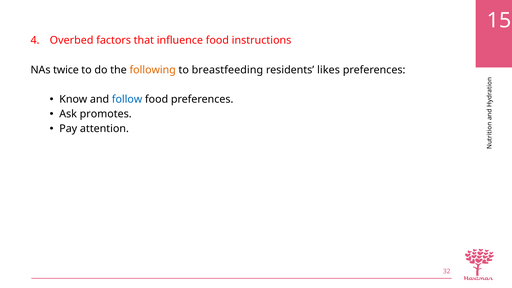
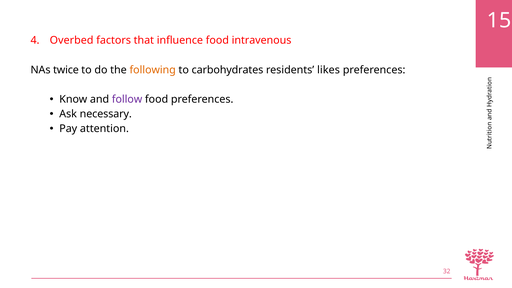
instructions: instructions -> intravenous (262, 40)
breastfeeding: breastfeeding -> carbohydrates (227, 70)
follow colour: blue -> purple (127, 99)
promotes: promotes -> necessary (106, 114)
